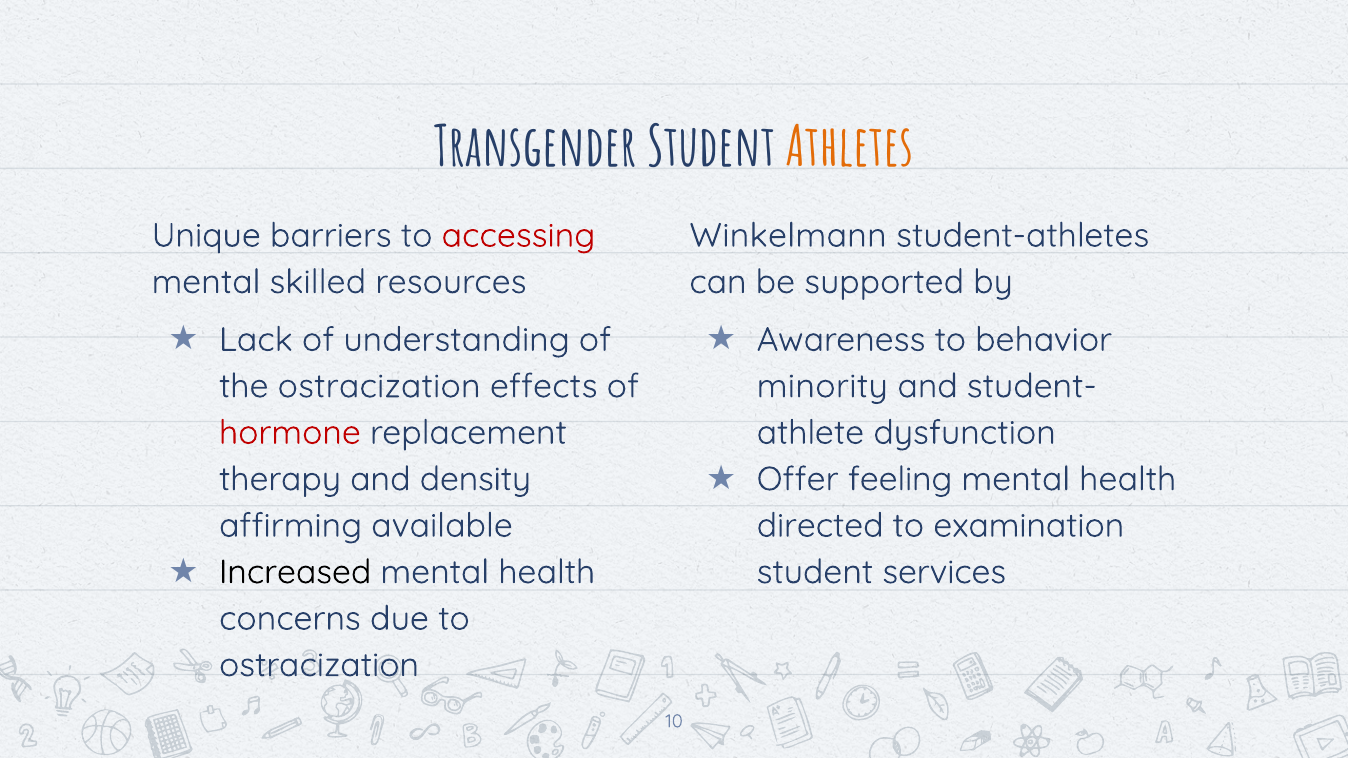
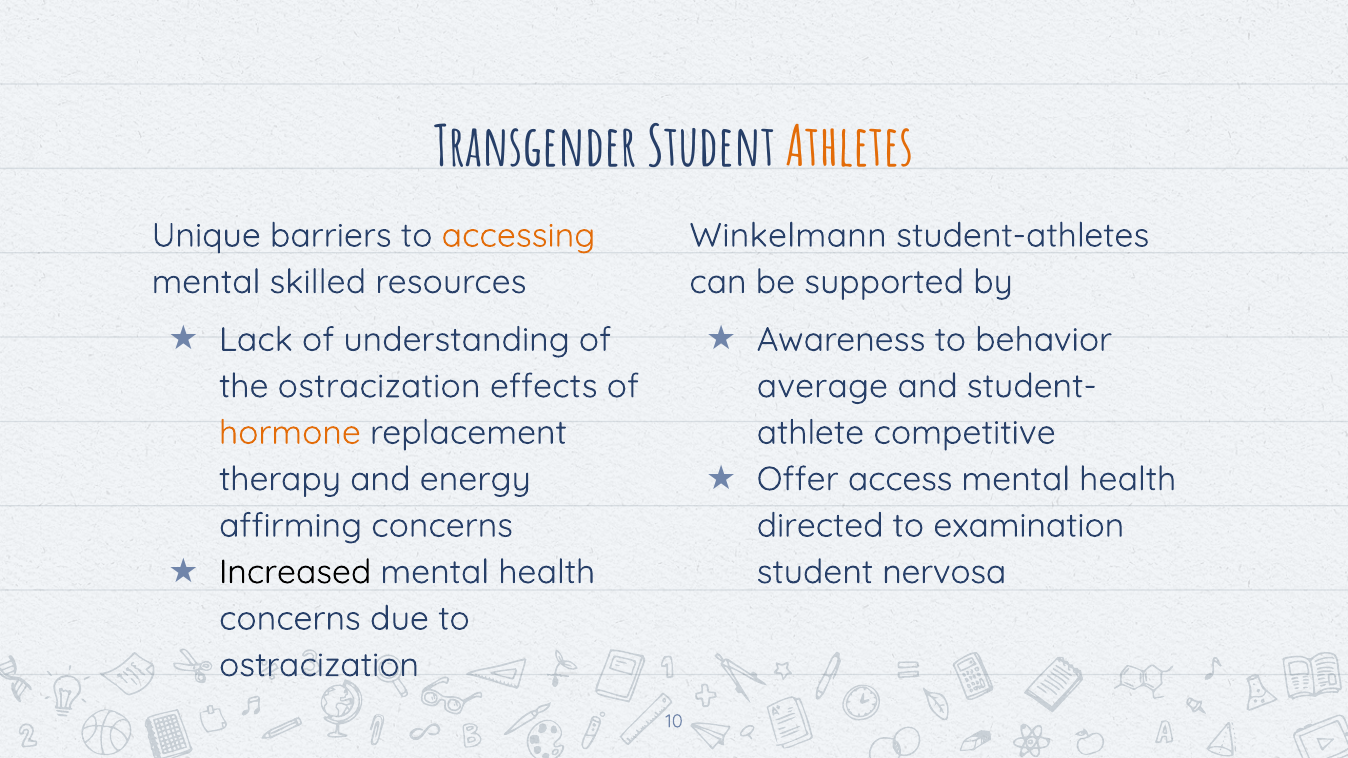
accessing colour: red -> orange (518, 236)
minority: minority -> average (822, 386)
hormone colour: red -> orange (290, 433)
dysfunction: dysfunction -> competitive (965, 433)
feeling: feeling -> access (900, 479)
density: density -> energy (475, 479)
affirming available: available -> concerns (442, 526)
services: services -> nervosa (944, 572)
